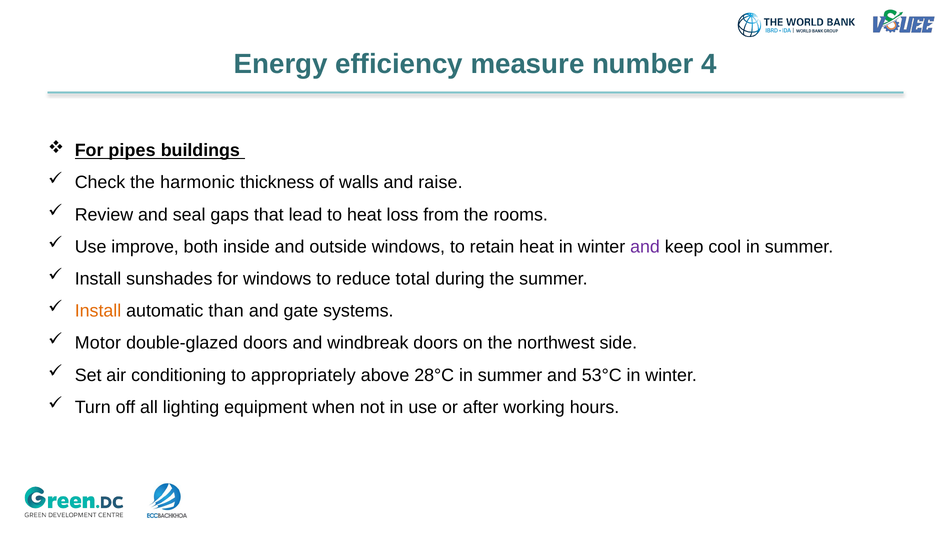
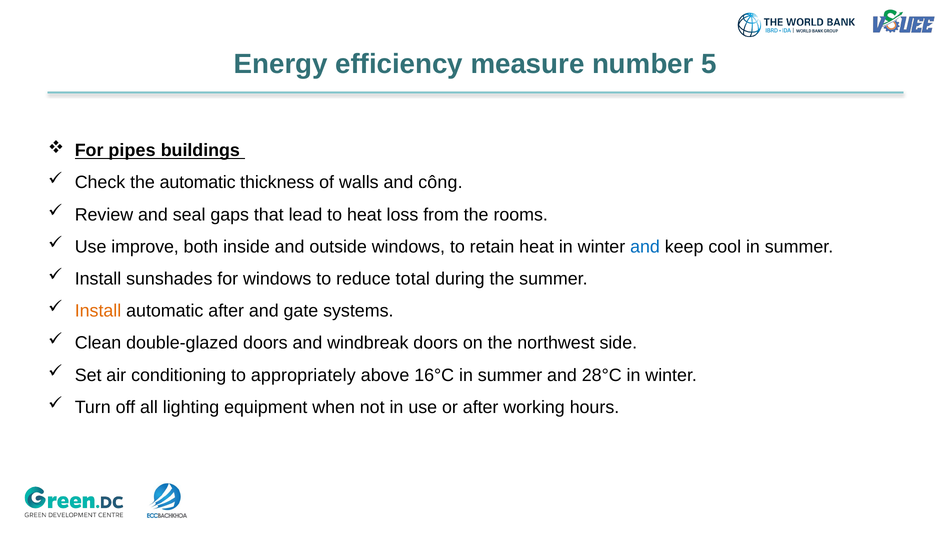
4: 4 -> 5 (709, 64)
the harmonic: harmonic -> automatic (198, 183)
raise: raise -> công (440, 183)
and colour: purple -> blue (645, 247)
automatic than: than -> after (226, 311)
Motor: Motor -> Clean (98, 343)
28°C: 28°C -> 16°C (434, 375)
53°C: 53°C -> 28°C (602, 375)
